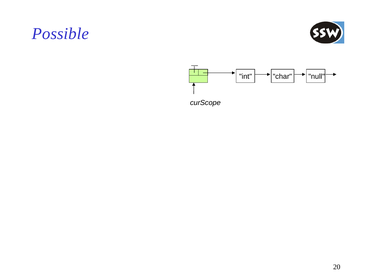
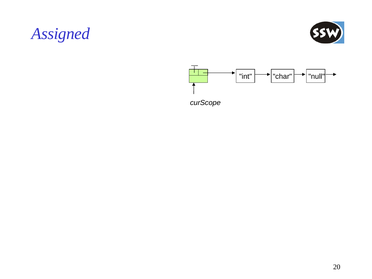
Possible: Possible -> Assigned (61, 34)
